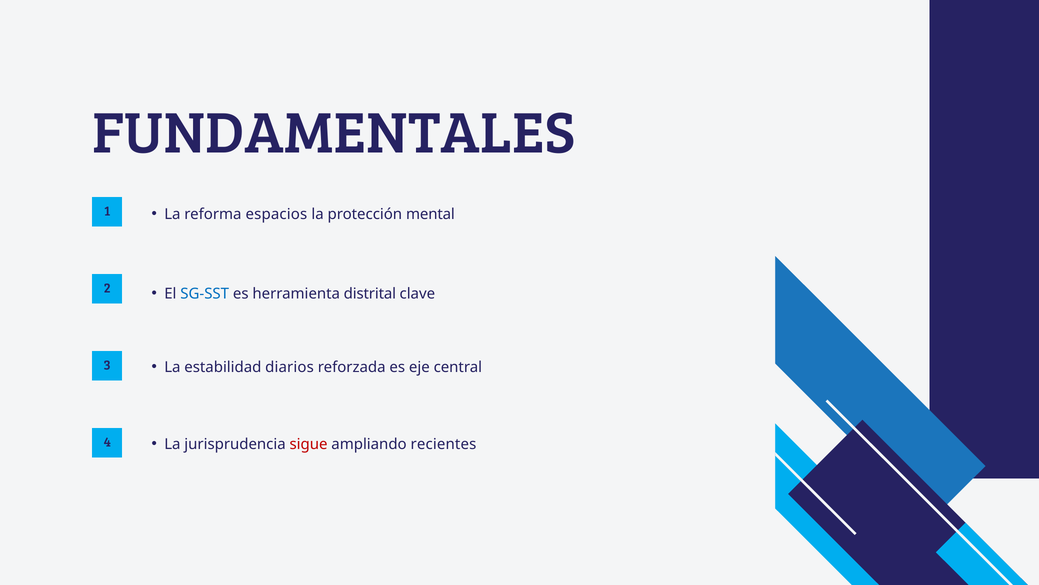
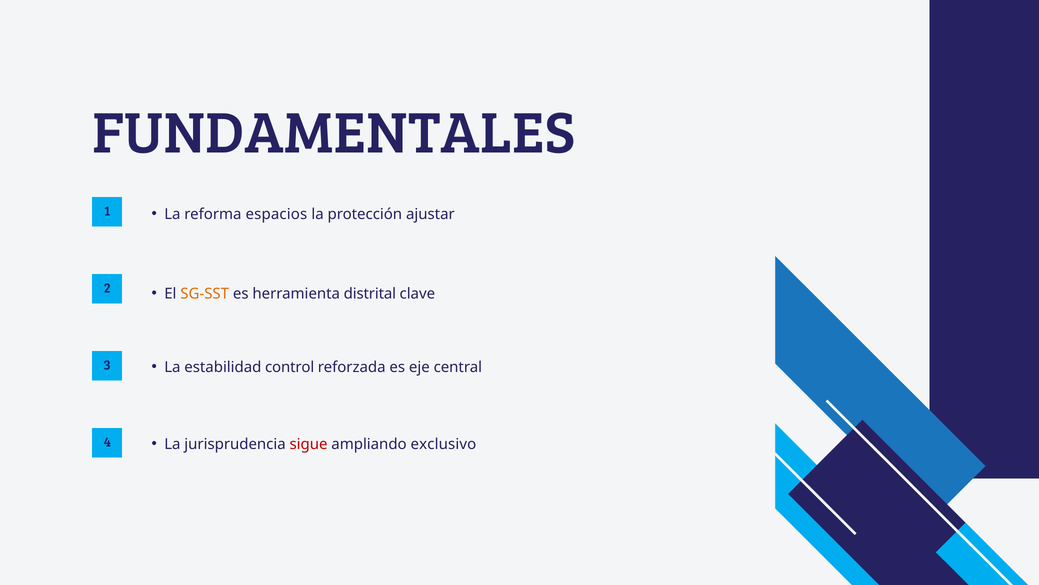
mental: mental -> ajustar (430, 214)
SG-SST colour: blue -> orange (205, 294)
diarios: diarios -> control (290, 367)
recientes: recientes -> exclusivo (443, 444)
